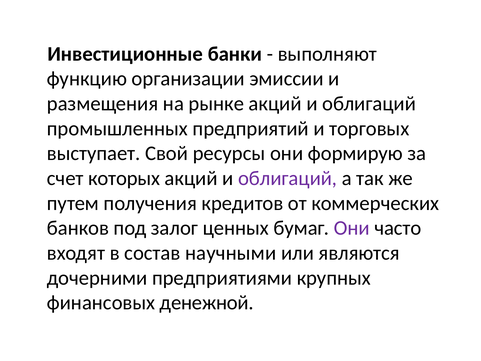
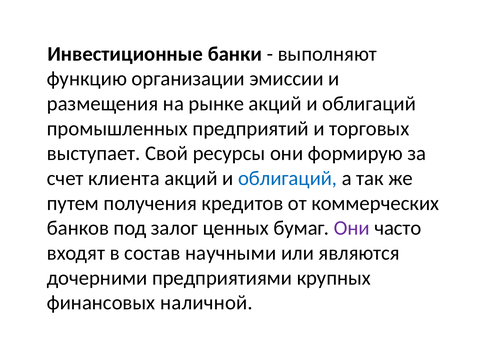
которых: которых -> клиента (124, 178)
облигаций colour: purple -> blue (288, 178)
денежной: денежной -> наличной (207, 302)
